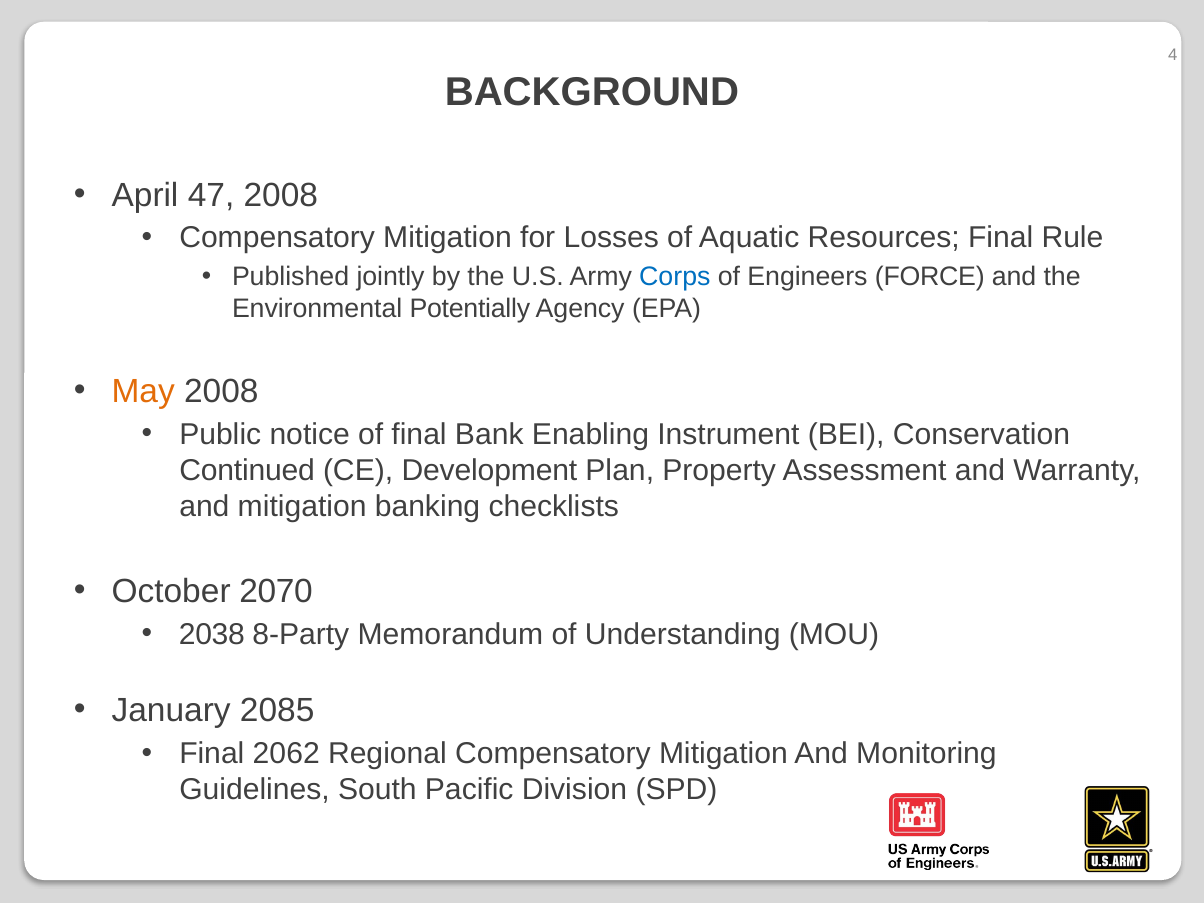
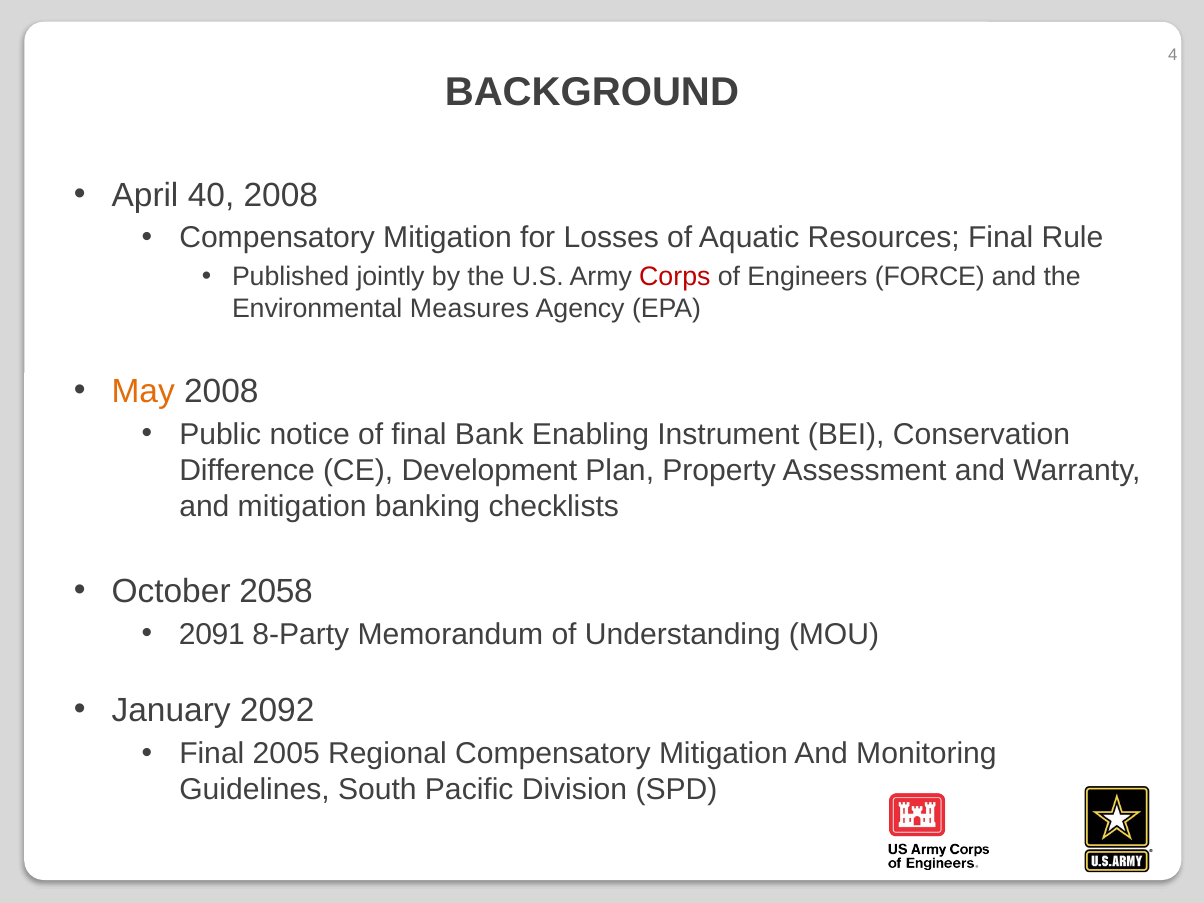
47: 47 -> 40 (211, 195)
Corps colour: blue -> red (675, 277)
Potentially: Potentially -> Measures (470, 309)
Continued: Continued -> Difference (247, 471)
2070: 2070 -> 2058 (276, 591)
2038: 2038 -> 2091 (212, 634)
2085: 2085 -> 2092 (277, 711)
2062: 2062 -> 2005 (286, 754)
